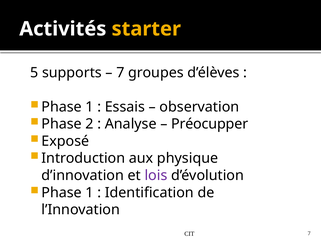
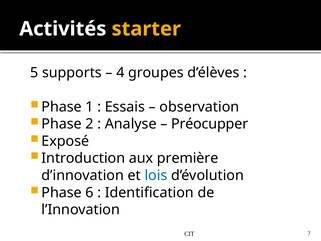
7: 7 -> 4 (120, 72)
physique: physique -> première (188, 158)
lois colour: purple -> blue (156, 175)
1: 1 -> 6 (90, 192)
